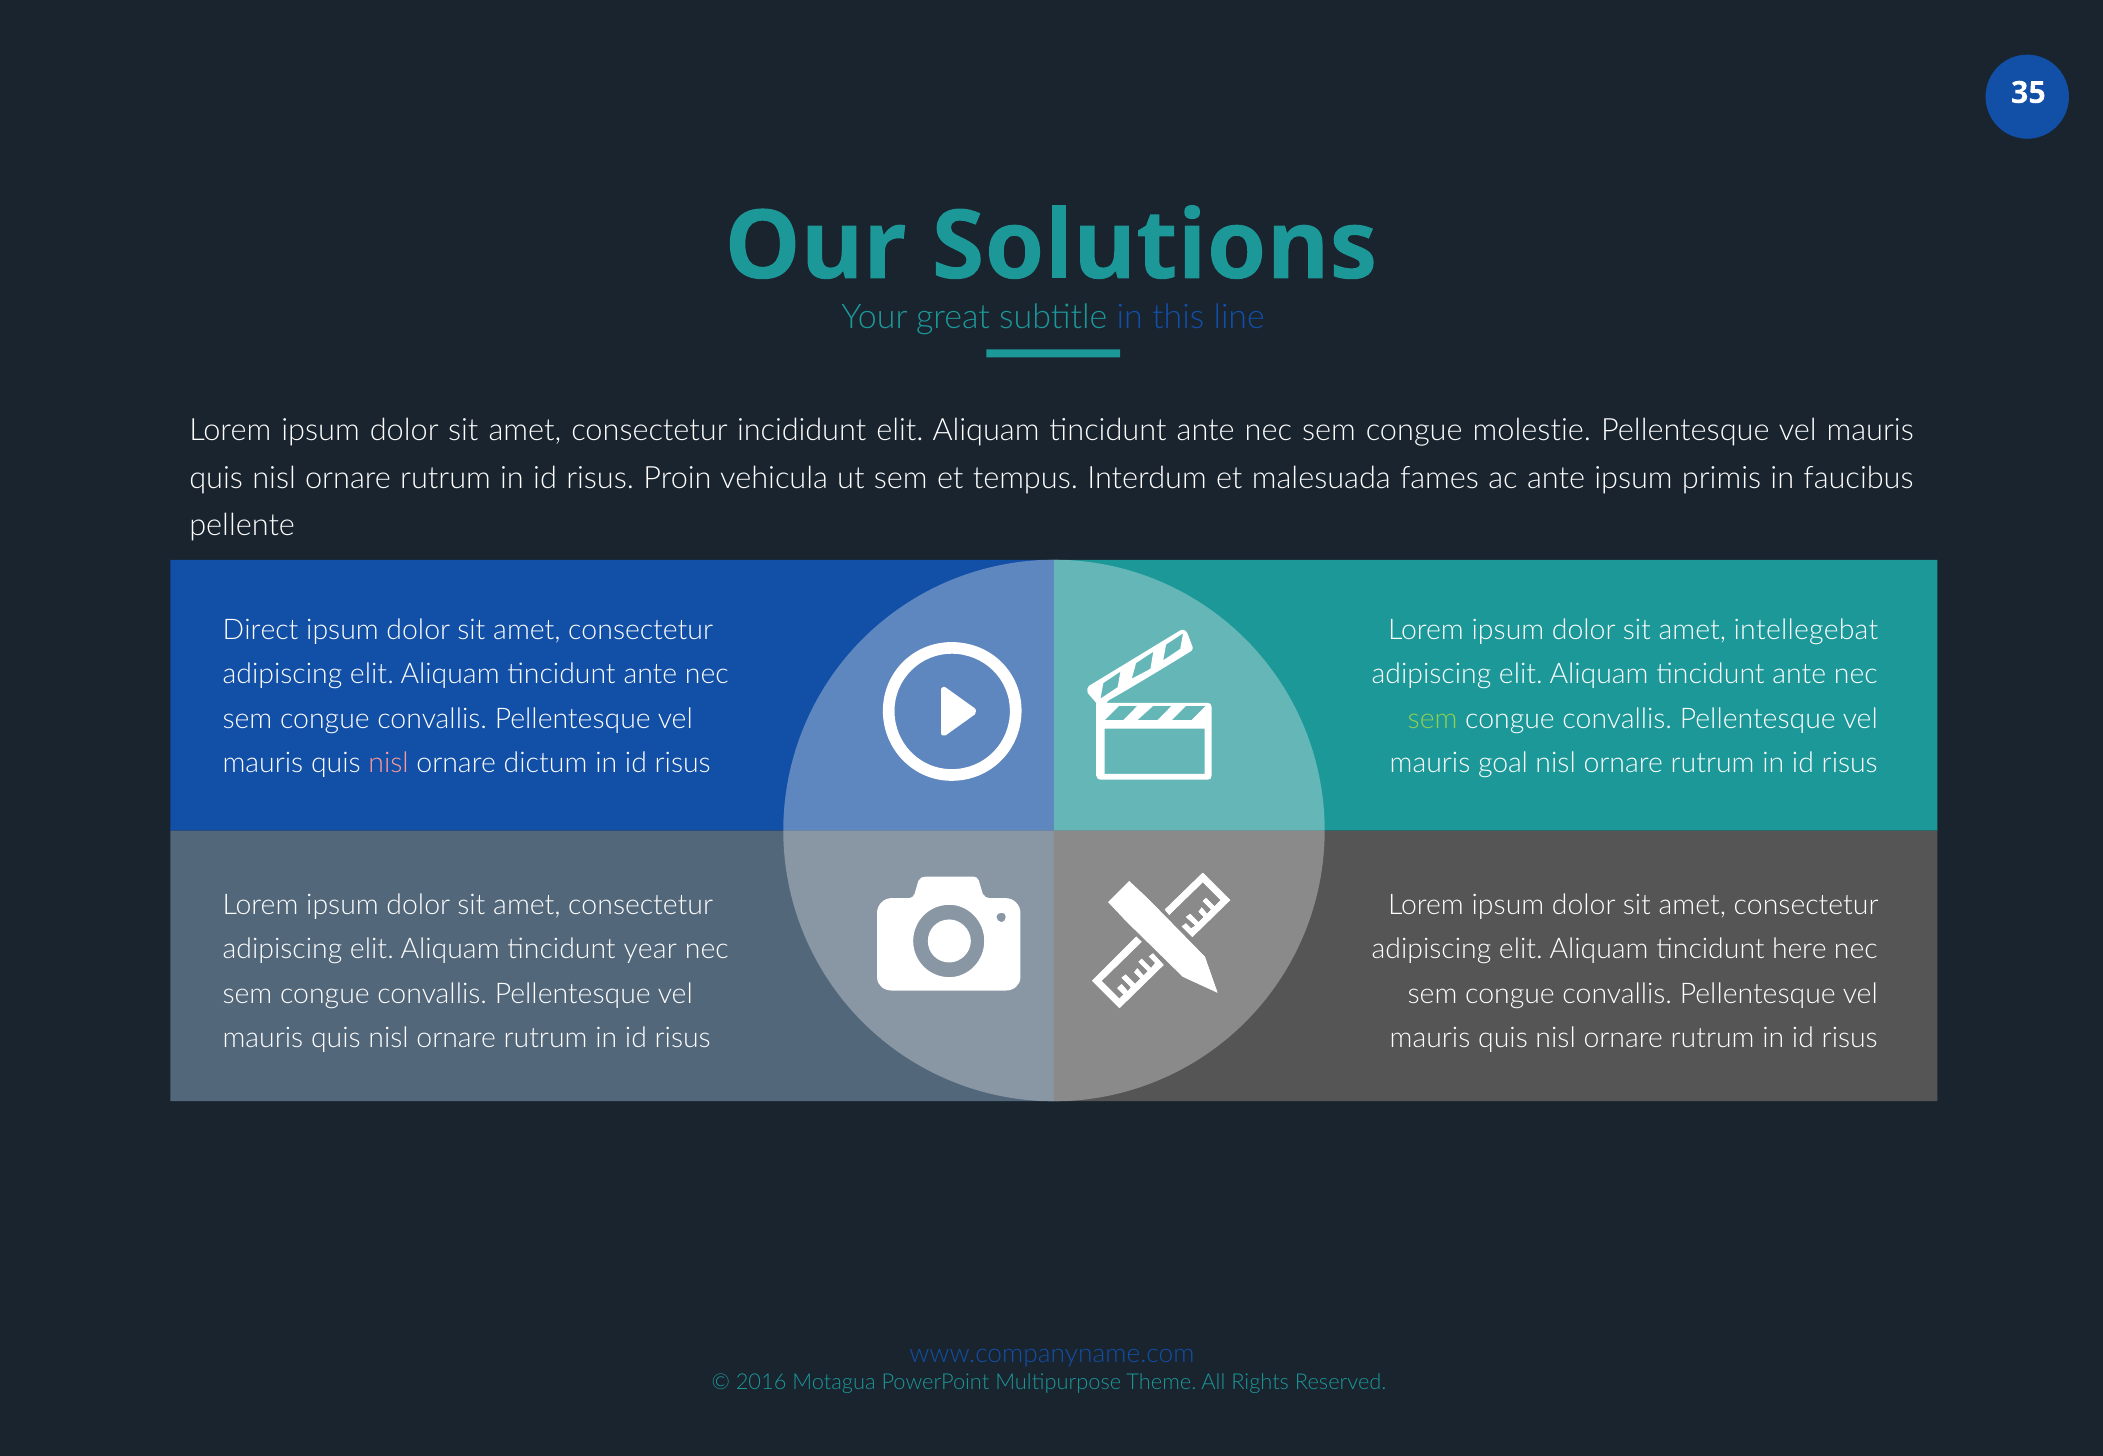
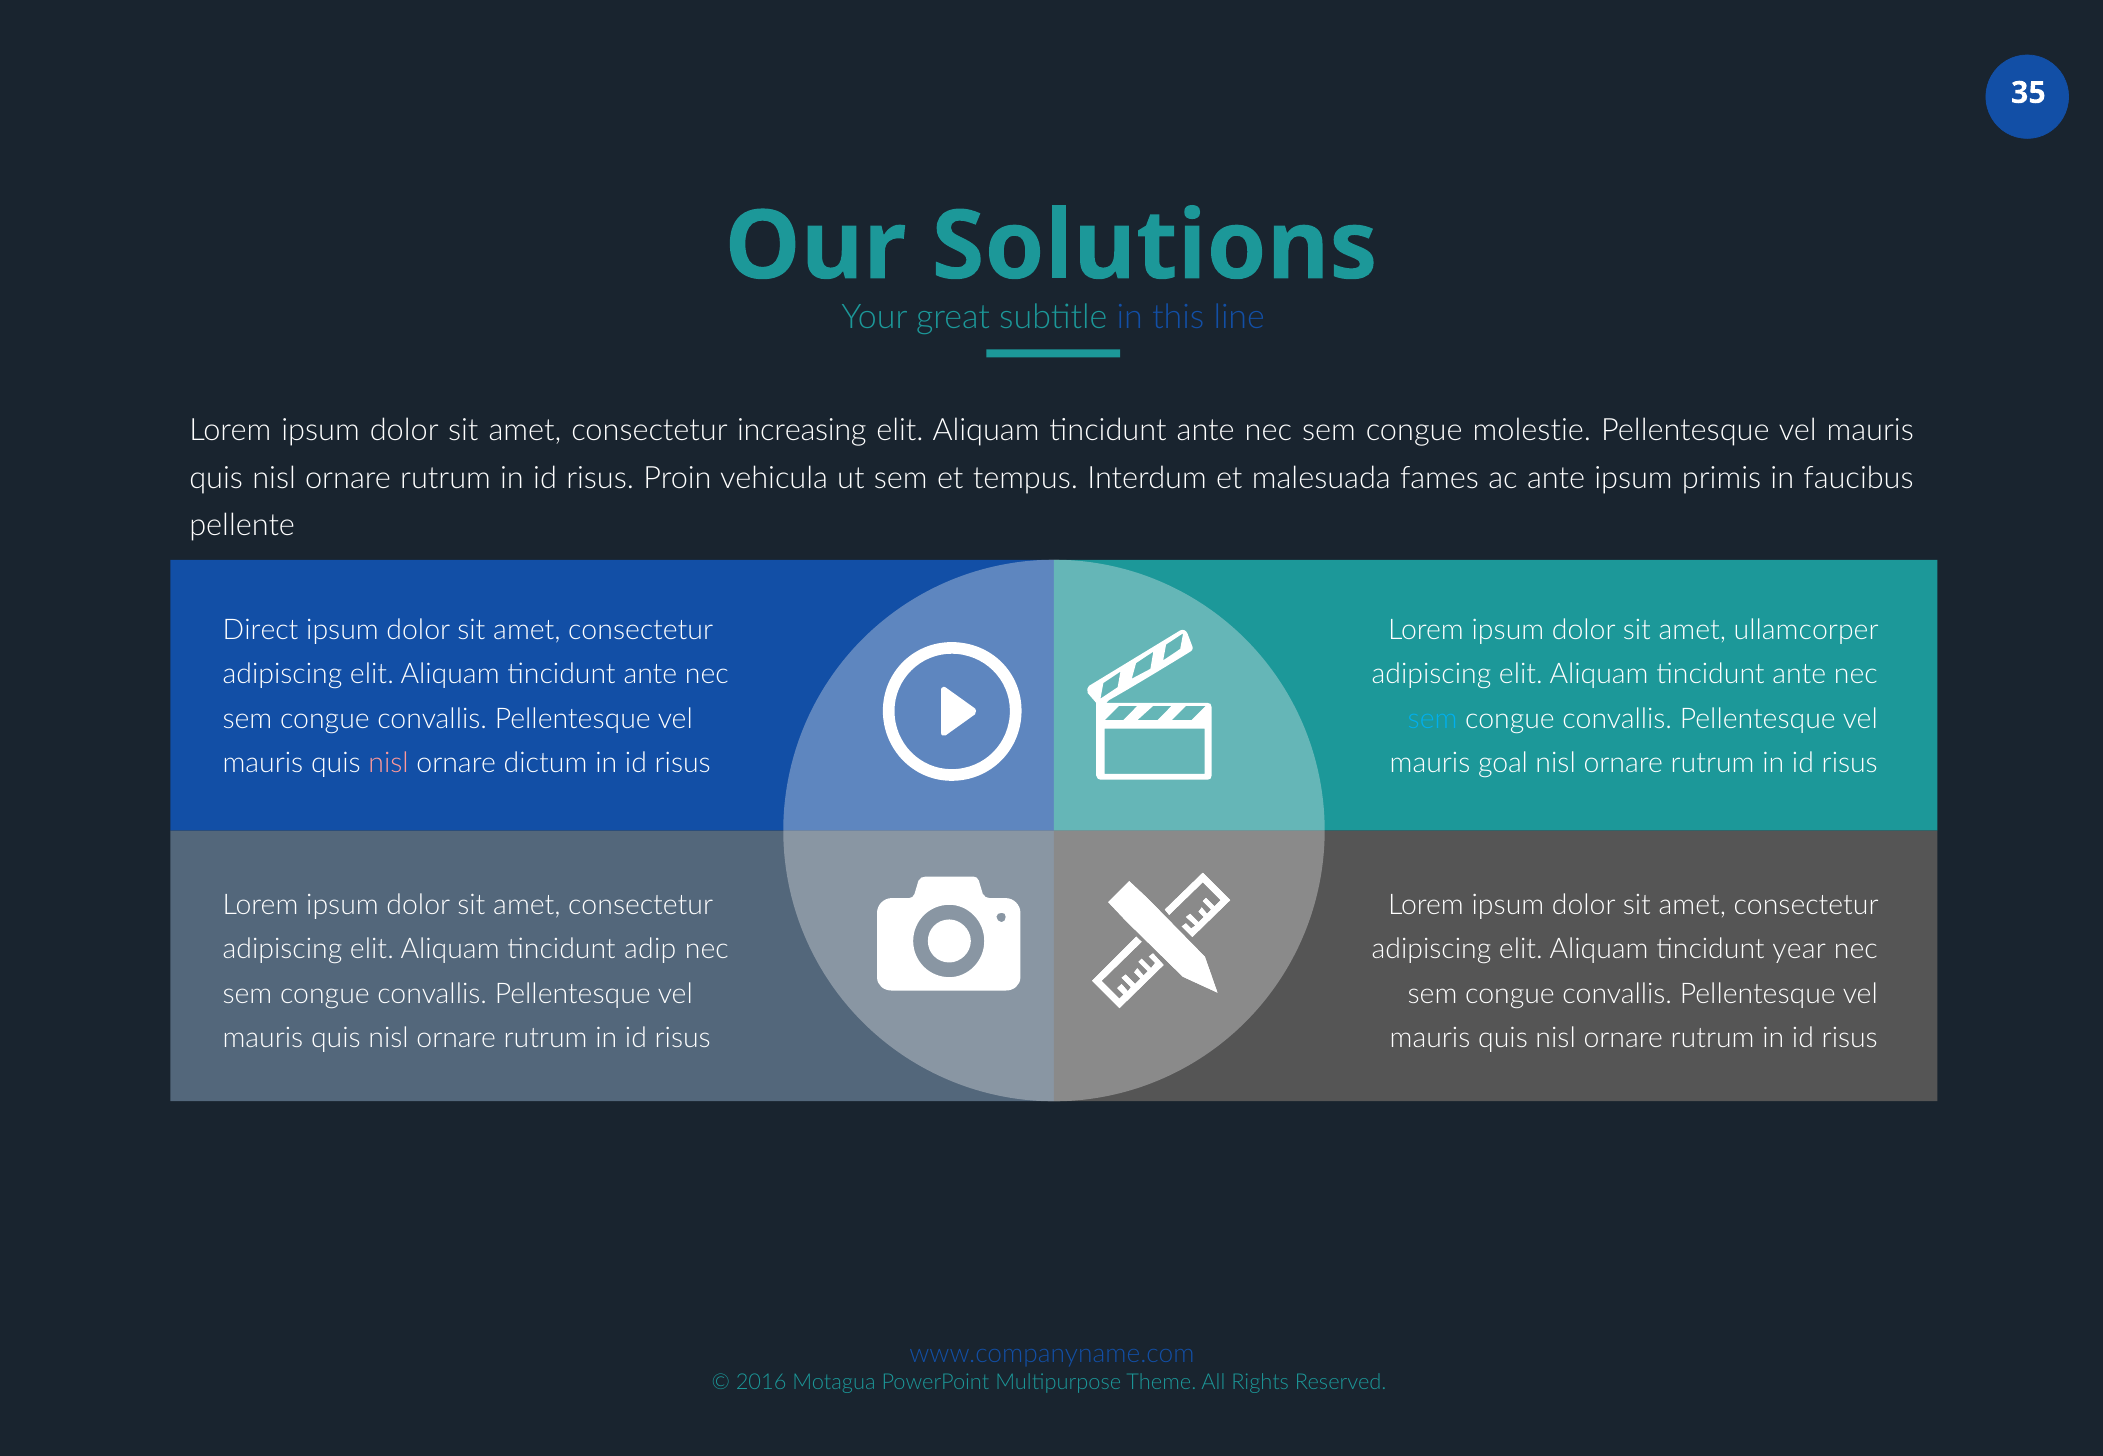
incididunt: incididunt -> increasing (802, 430)
intellegebat: intellegebat -> ullamcorper (1806, 630)
sem colour: light green -> light blue (1433, 719)
year: year -> adip (650, 950)
here: here -> year (1799, 950)
